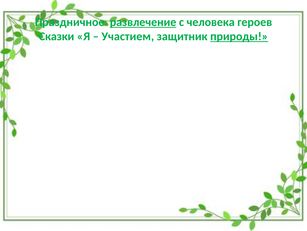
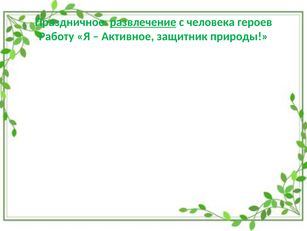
Сказки: Сказки -> Работу (57, 36)
Участием: Участием -> Активное (128, 36)
природы underline: present -> none (239, 36)
